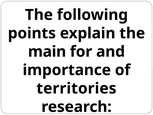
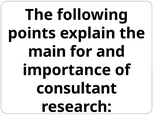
territories: territories -> consultant (77, 88)
